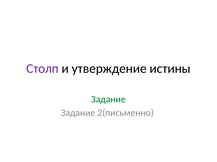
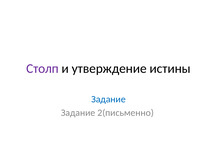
Задание colour: green -> blue (108, 100)
